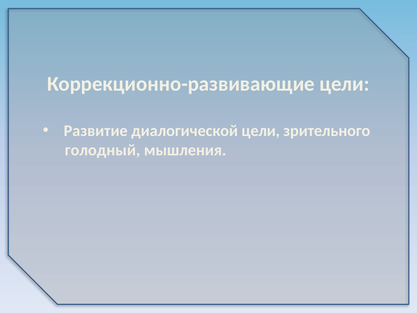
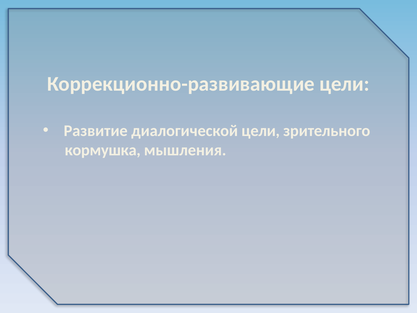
голодный: голодный -> кормушка (103, 150)
